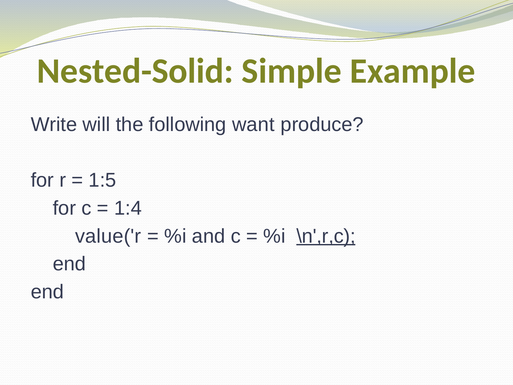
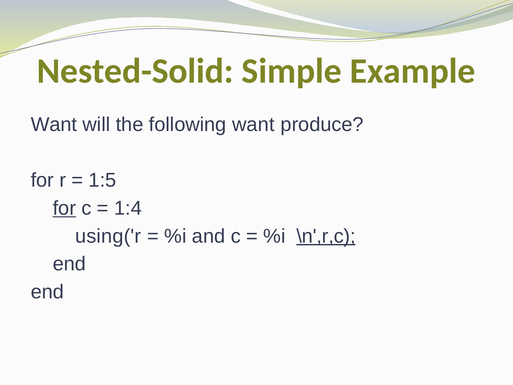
Write: Write -> Want (54, 124)
for underline: none -> present (64, 208)
value('r: value('r -> using('r (108, 236)
